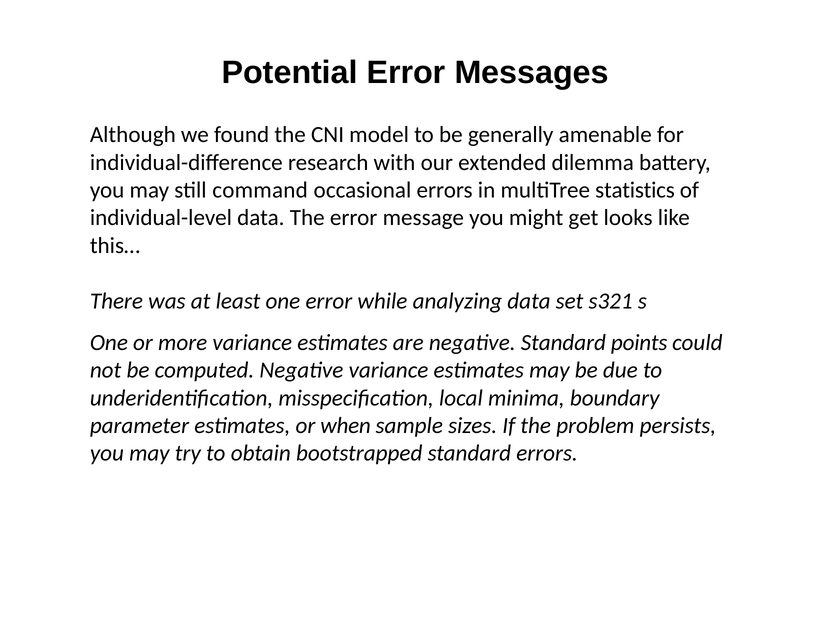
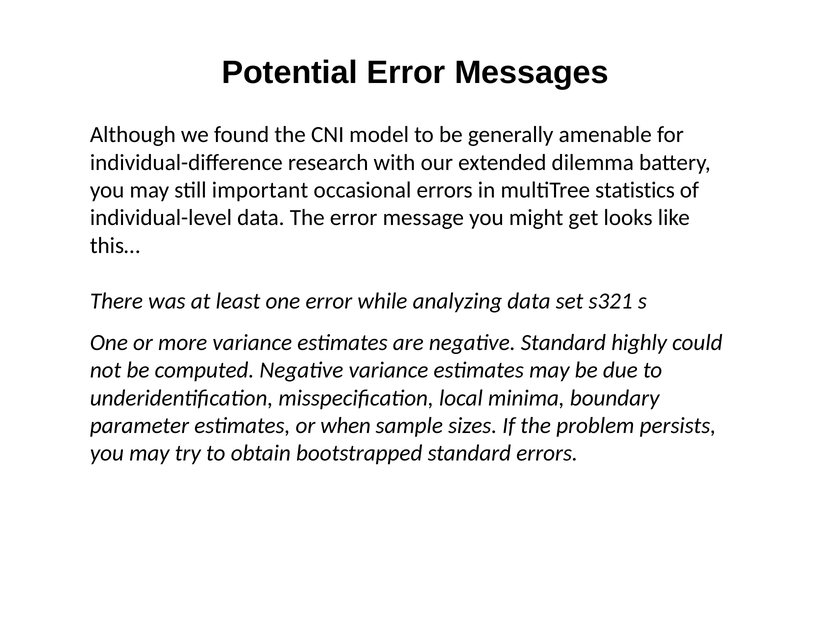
command: command -> important (260, 190)
points: points -> highly (639, 343)
